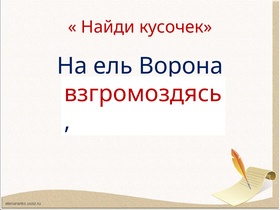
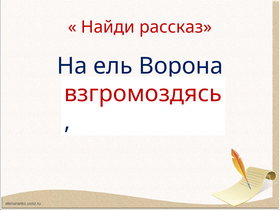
кусочек: кусочек -> рассказ (176, 27)
